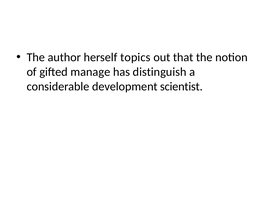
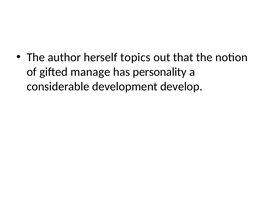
distinguish: distinguish -> personality (160, 72)
scientist: scientist -> develop (181, 86)
